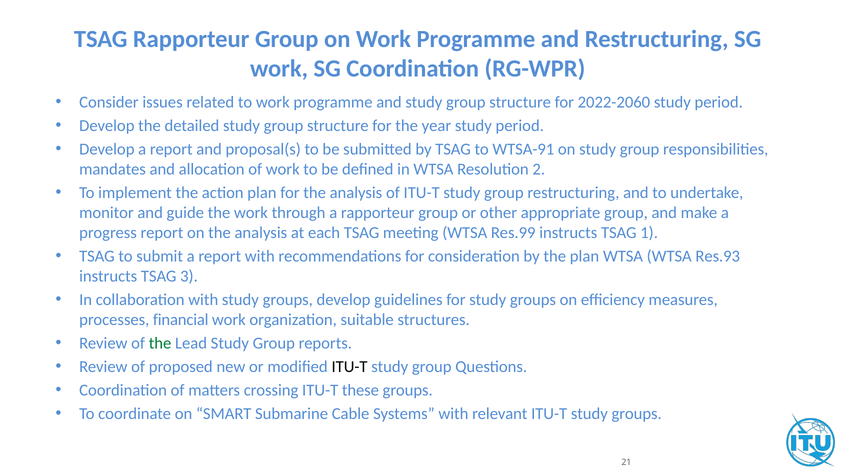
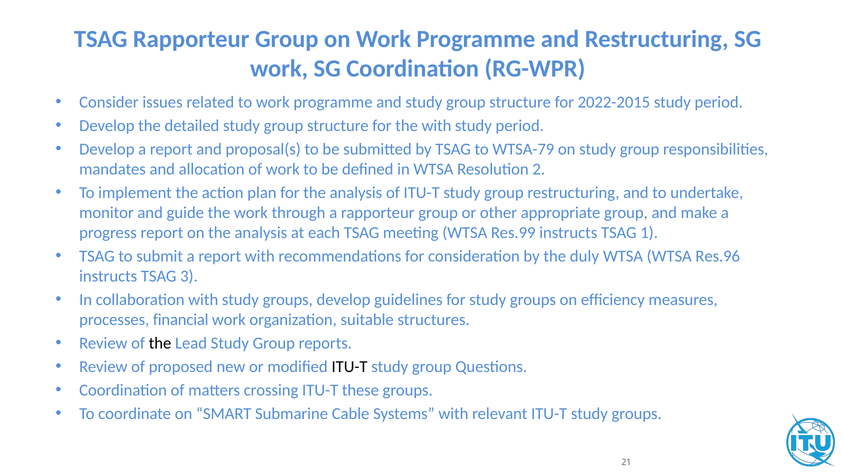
2022-2060: 2022-2060 -> 2022-2015 (614, 102)
the year: year -> with (437, 125)
WTSA-91: WTSA-91 -> WTSA-79 (523, 149)
the plan: plan -> duly (584, 256)
Res.93: Res.93 -> Res.96 (718, 256)
the colour: green -> black (160, 343)
